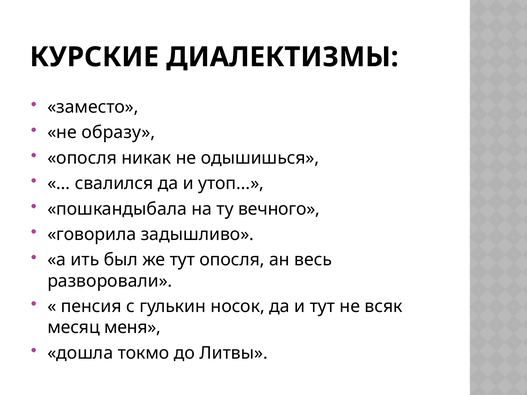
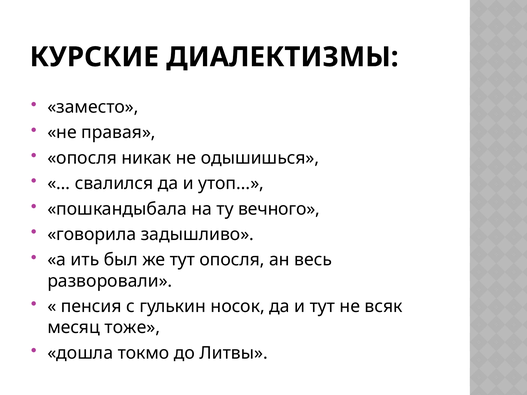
образу: образу -> правая (118, 133)
меня: меня -> тоже (132, 328)
